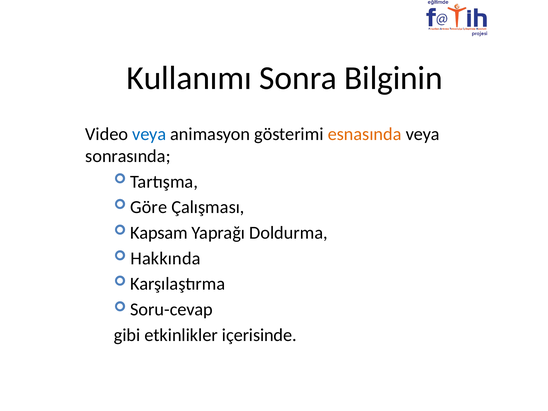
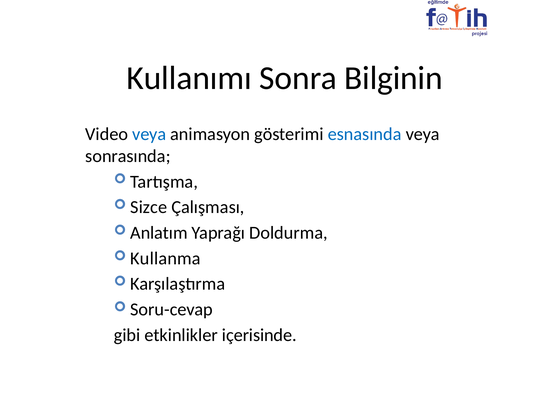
esnasında colour: orange -> blue (365, 134)
Göre: Göre -> Sizce (149, 207)
Kapsam: Kapsam -> Anlatım (159, 233)
Hakkında: Hakkında -> Kullanma (166, 258)
